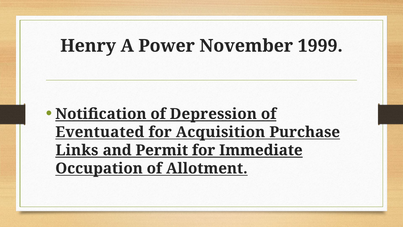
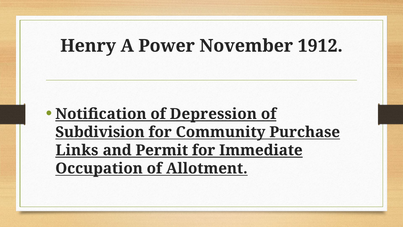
1999: 1999 -> 1912 (320, 46)
Eventuated: Eventuated -> Subdivision (100, 132)
Acquisition: Acquisition -> Community (221, 132)
